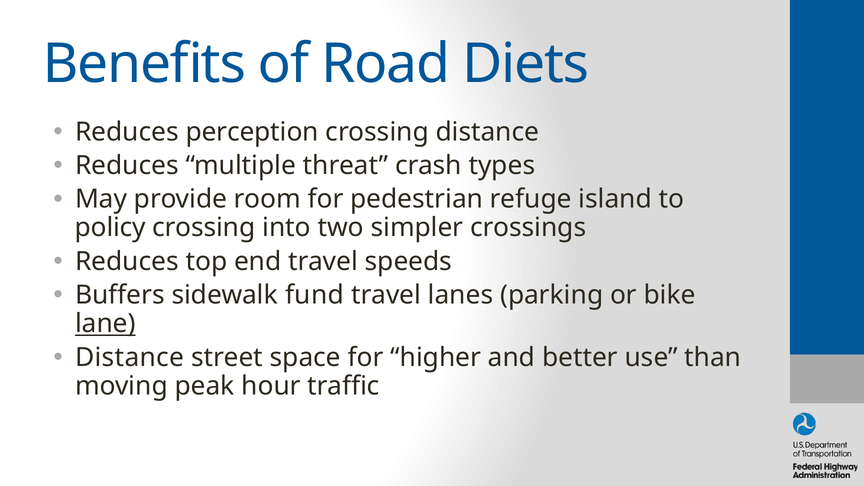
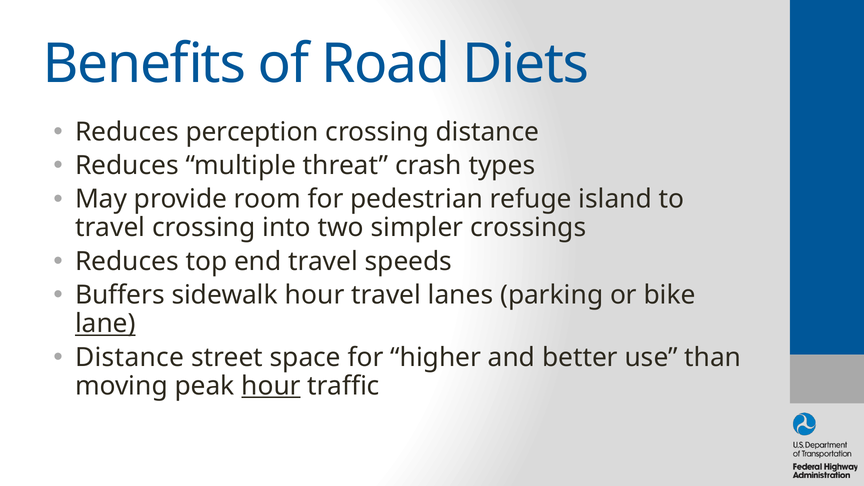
policy: policy -> travel (110, 228)
sidewalk fund: fund -> hour (315, 295)
hour underline: none -> present (271, 386)
